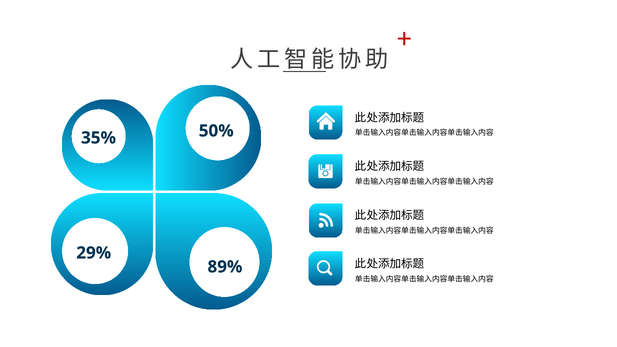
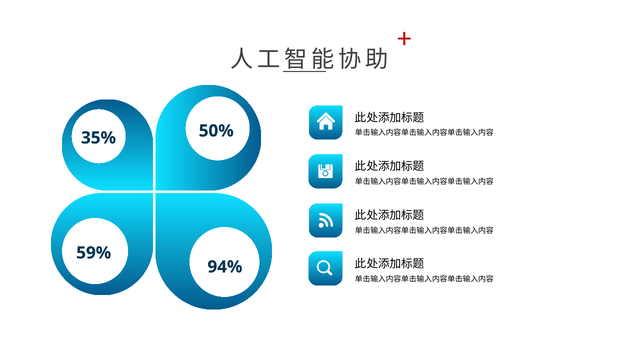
29%: 29% -> 59% (94, 253)
89%: 89% -> 94% (225, 267)
